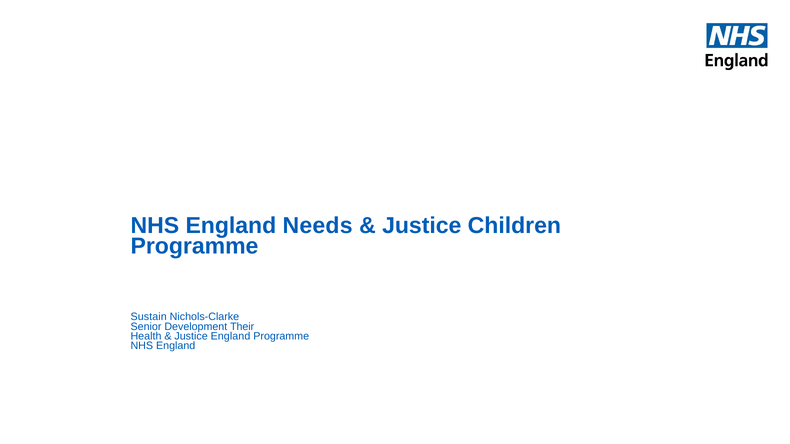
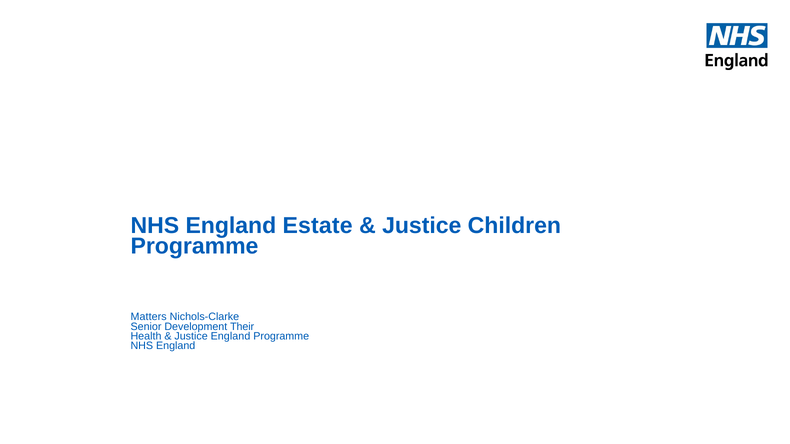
Needs: Needs -> Estate (318, 226)
Sustain: Sustain -> Matters (149, 317)
